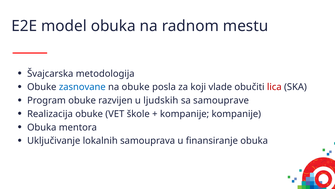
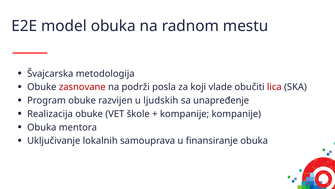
zasnovane colour: blue -> red (82, 87)
na obuke: obuke -> podrži (136, 87)
samouprave: samouprave -> unapređenje (221, 100)
